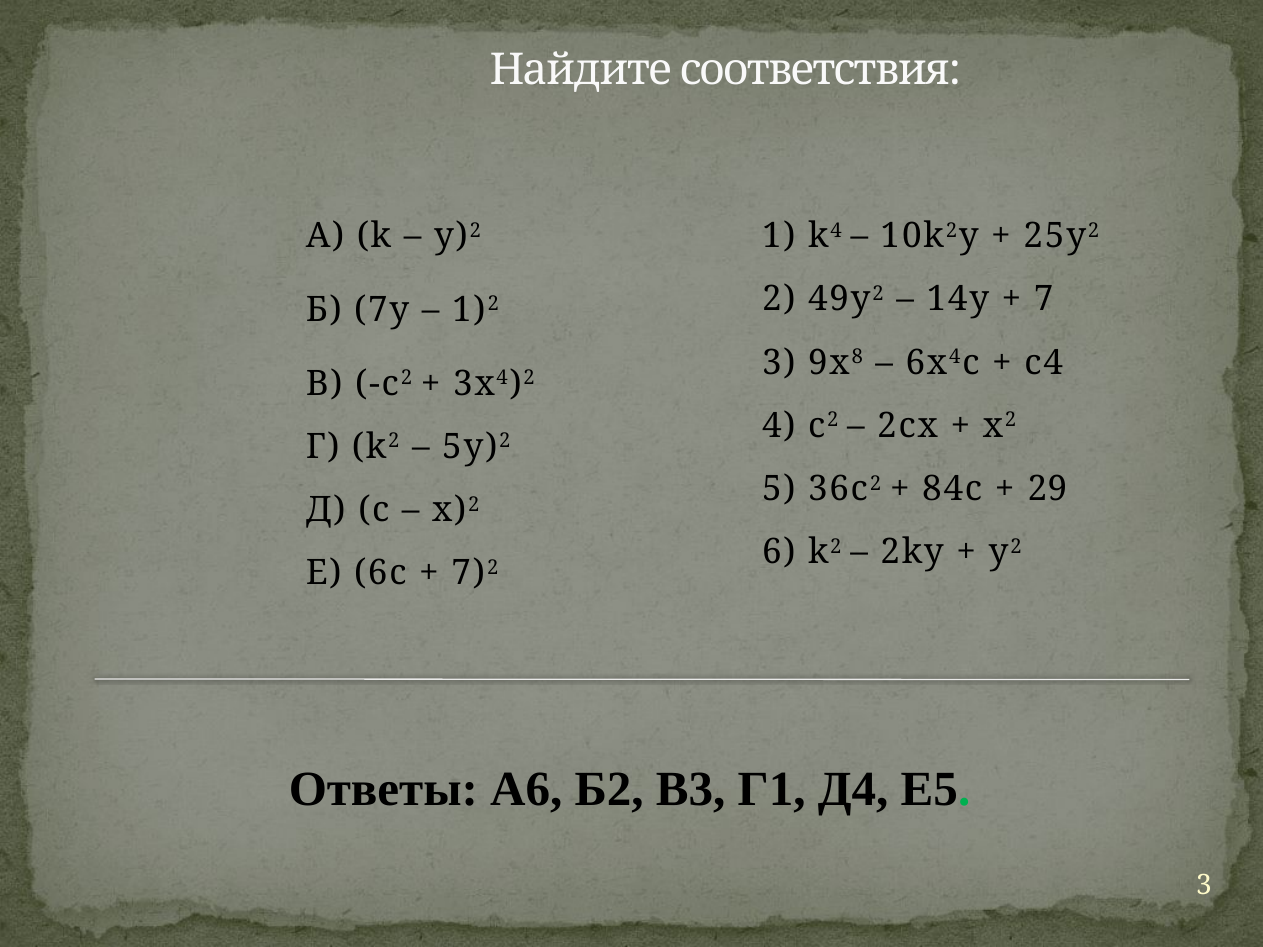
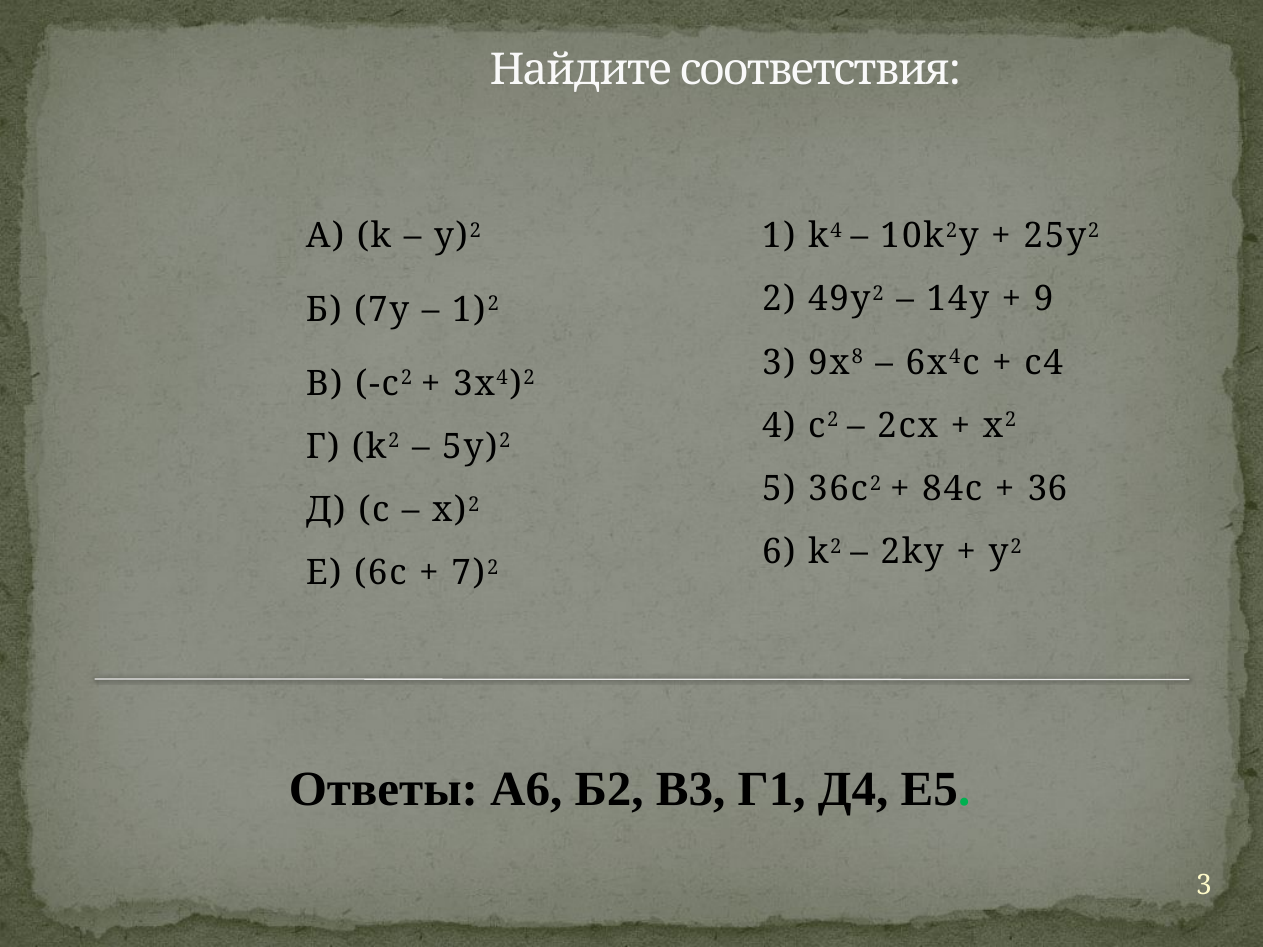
7: 7 -> 9 (1044, 299)
29: 29 -> 36 (1047, 489)
